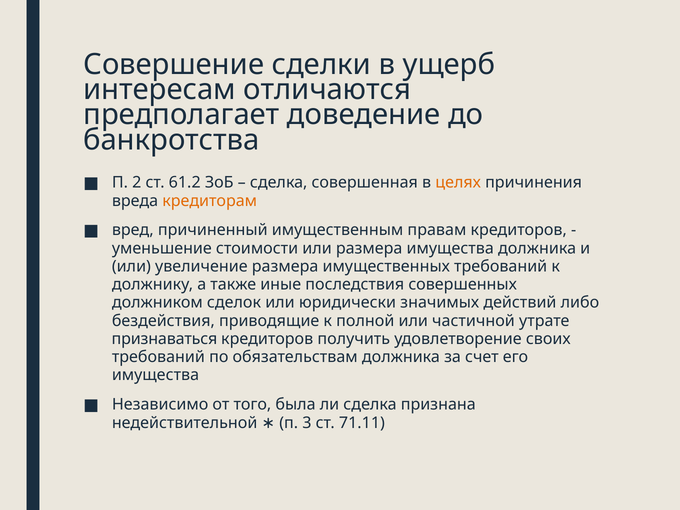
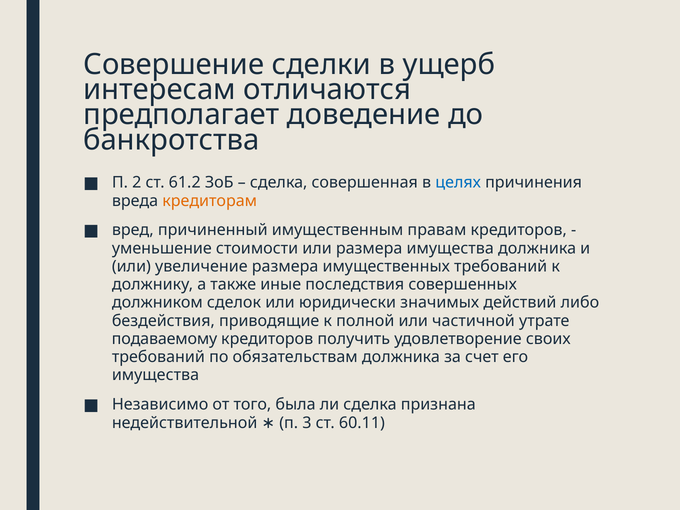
целях colour: orange -> blue (458, 183)
признаваться: признаваться -> подаваемому (164, 339)
71.11: 71.11 -> 60.11 (362, 423)
